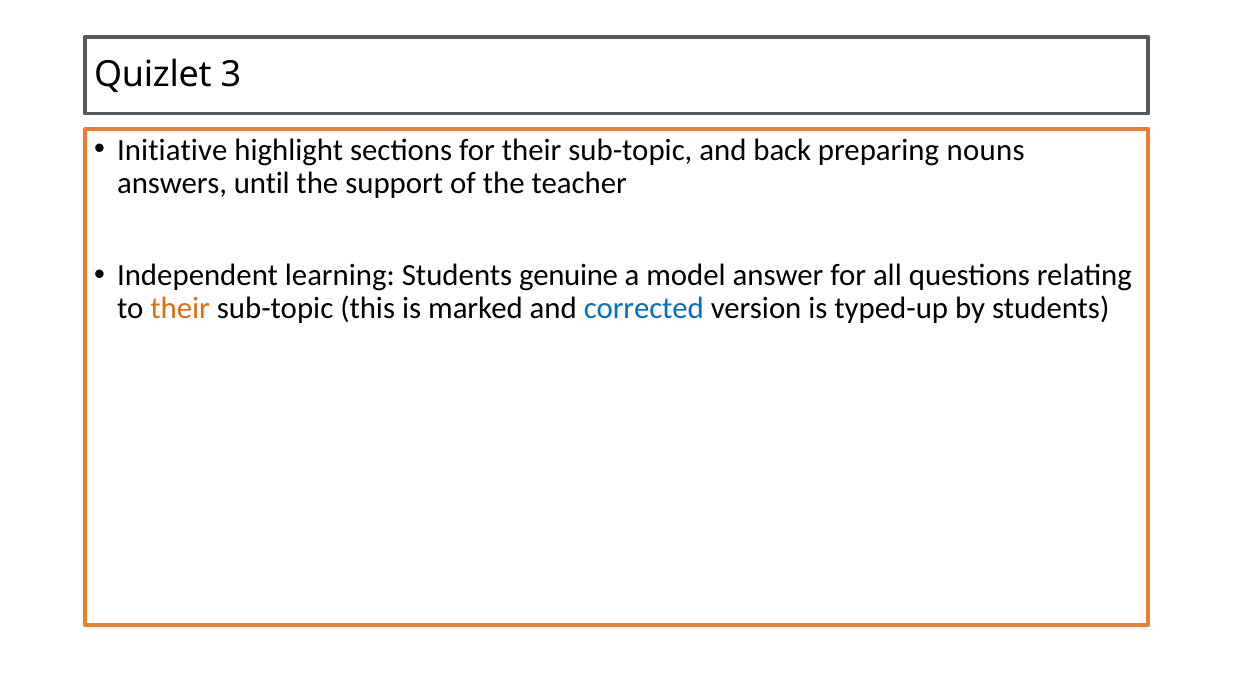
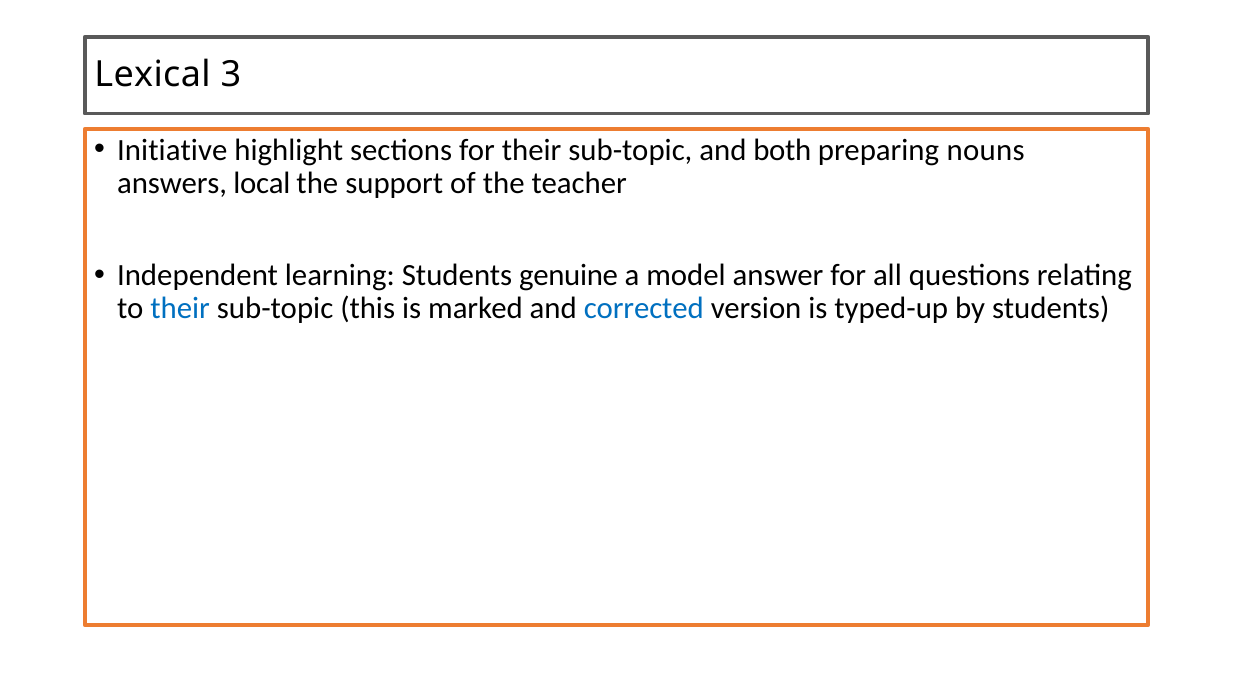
Quizlet: Quizlet -> Lexical (152, 75)
back: back -> both (782, 150)
until: until -> local (262, 183)
their colour: orange -> blue (180, 309)
